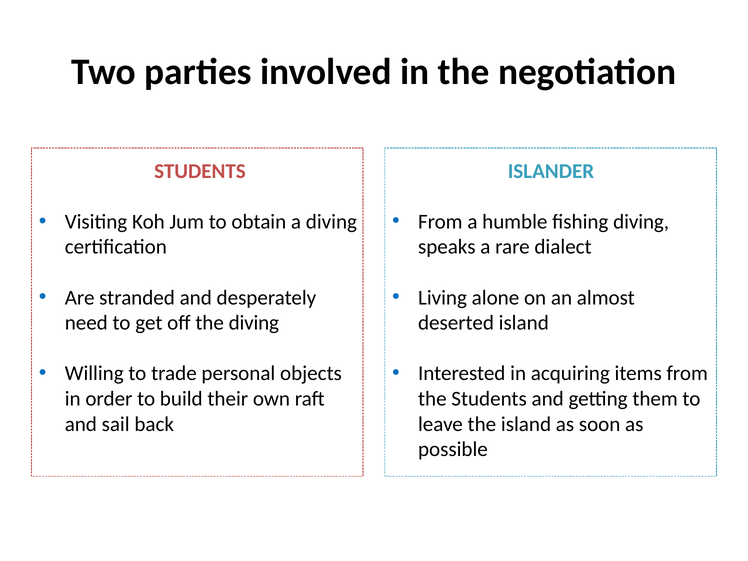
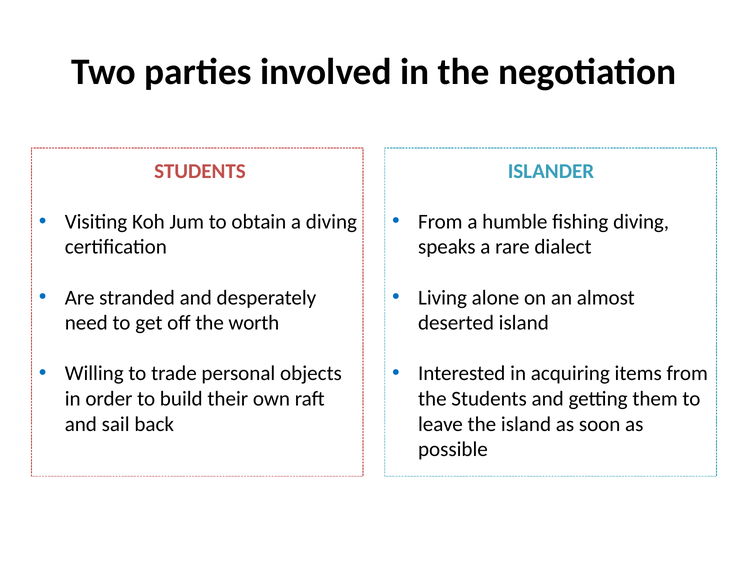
the diving: diving -> worth (254, 323)
